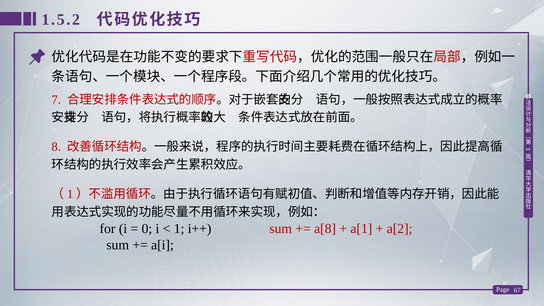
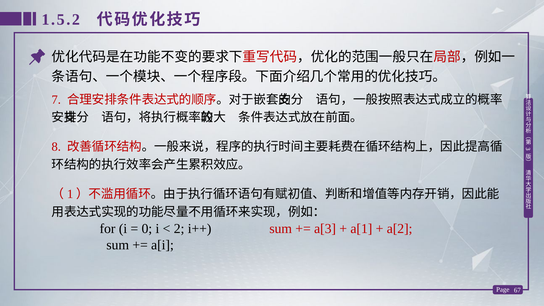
1: 1 -> 2 (179, 229)
a[8: a[8 -> a[3 (325, 229)
